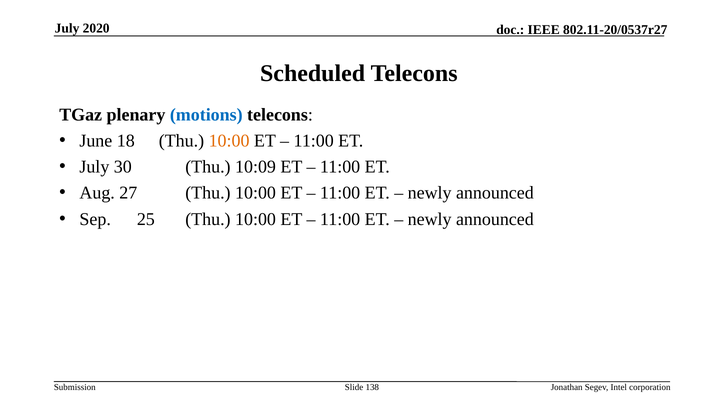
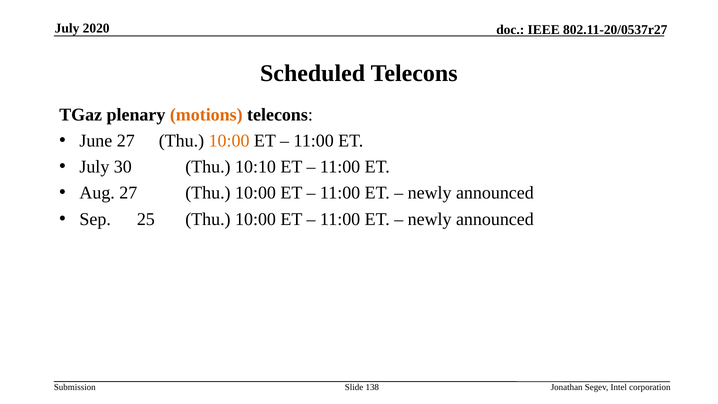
motions colour: blue -> orange (206, 115)
June 18: 18 -> 27 (126, 141)
10:09: 10:09 -> 10:10 (256, 167)
